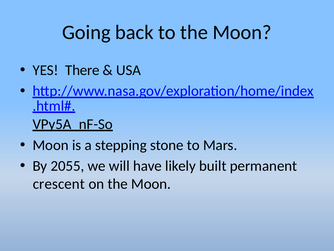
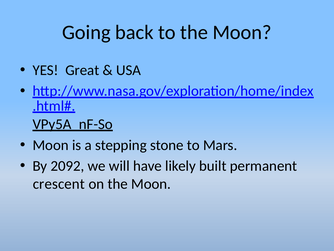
There: There -> Great (82, 70)
2055: 2055 -> 2092 (67, 166)
